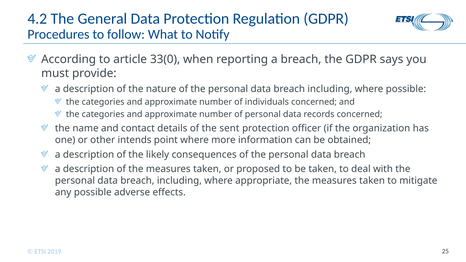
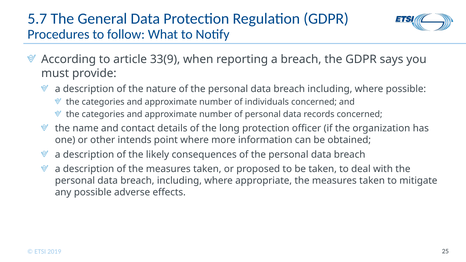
4.2: 4.2 -> 5.7 (37, 19)
33(0: 33(0 -> 33(9 (165, 59)
sent: sent -> long (229, 128)
